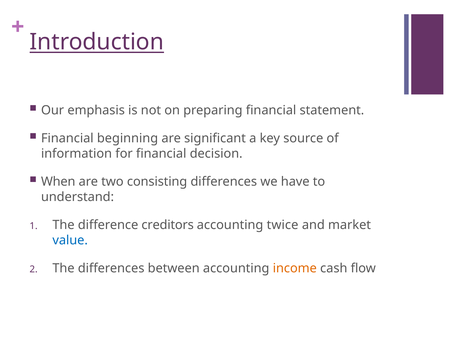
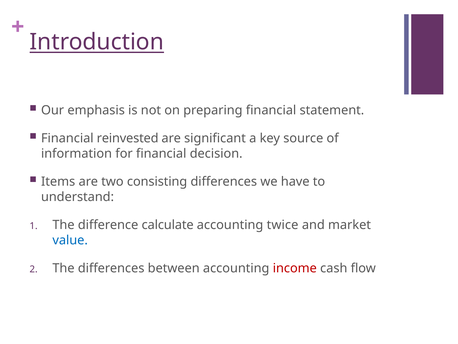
beginning: beginning -> reinvested (128, 138)
When: When -> Items (58, 181)
creditors: creditors -> calculate (168, 225)
income colour: orange -> red (295, 268)
